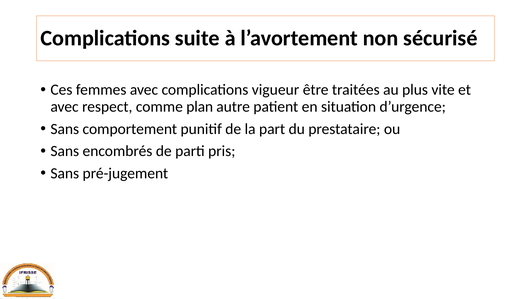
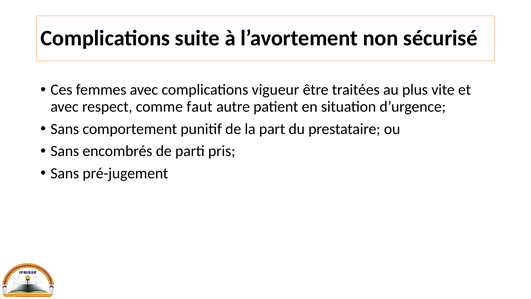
plan: plan -> faut (200, 107)
